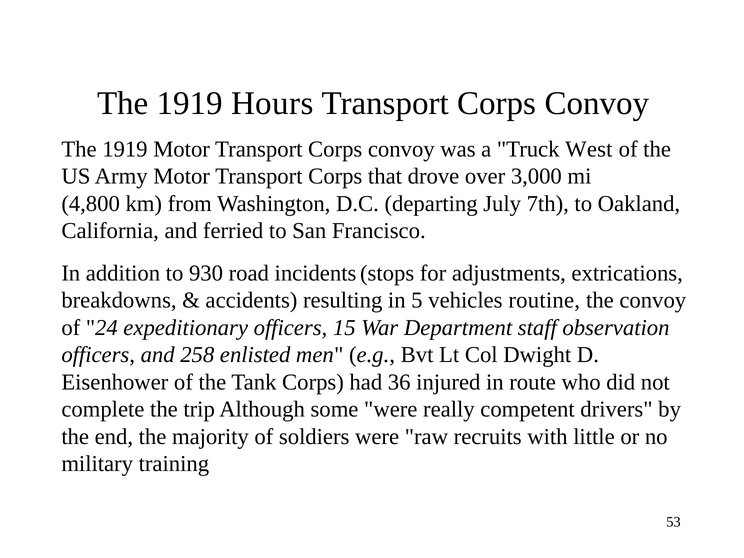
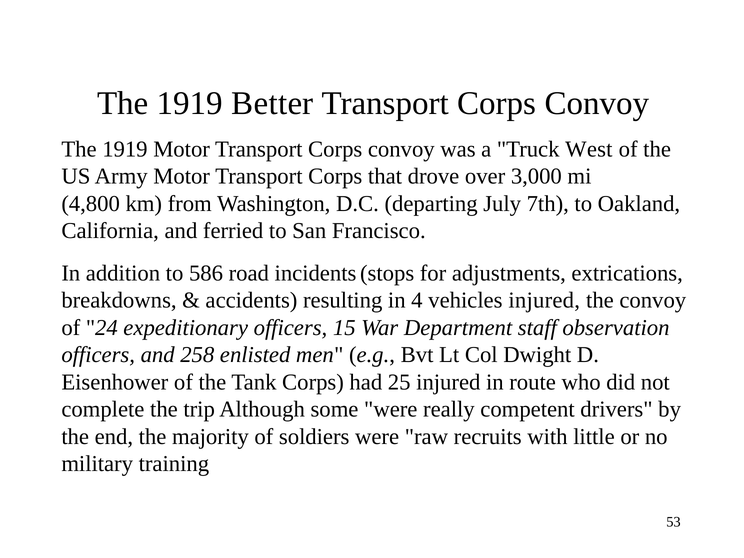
Hours: Hours -> Better (272, 103)
930: 930 -> 586 (206, 273)
5: 5 -> 4 (417, 300)
vehicles routine: routine -> injured (544, 300)
36: 36 -> 25 (399, 382)
